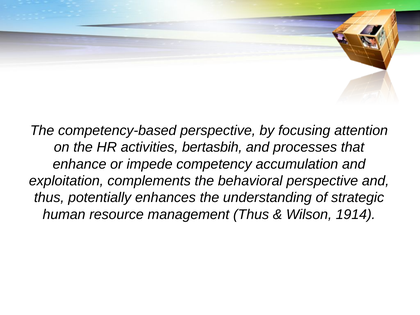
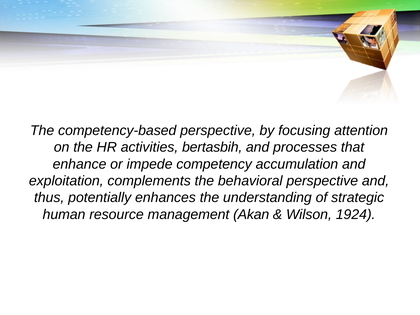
management Thus: Thus -> Akan (251, 214)
1914: 1914 -> 1924 (356, 214)
